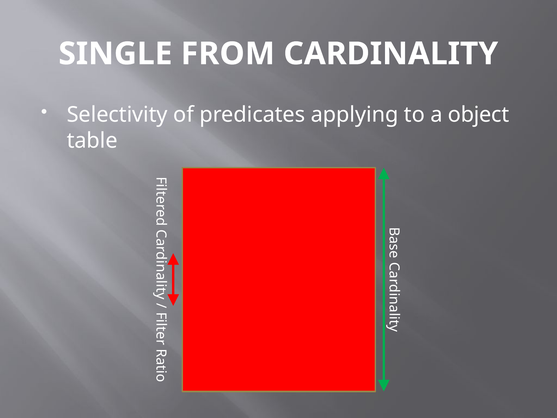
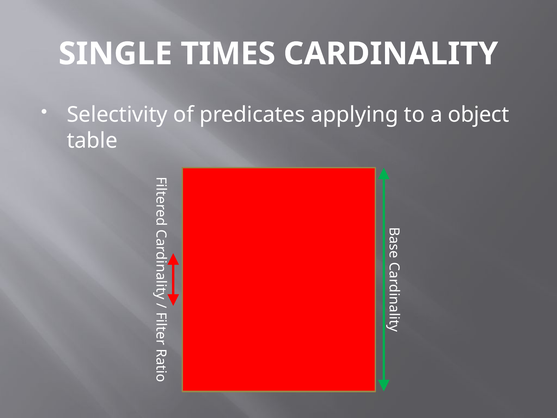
FROM: FROM -> TIMES (228, 54)
